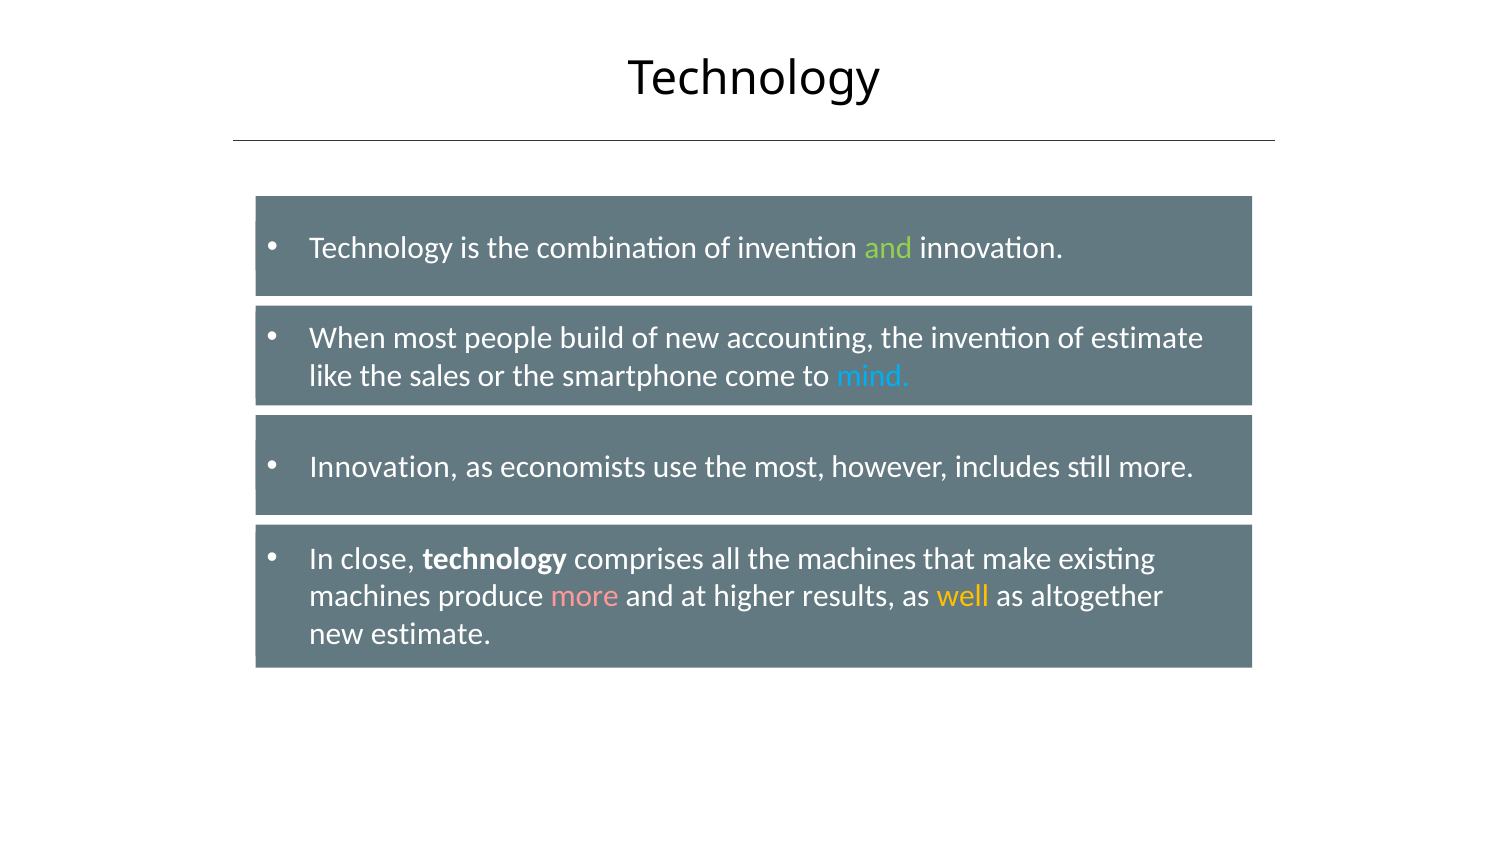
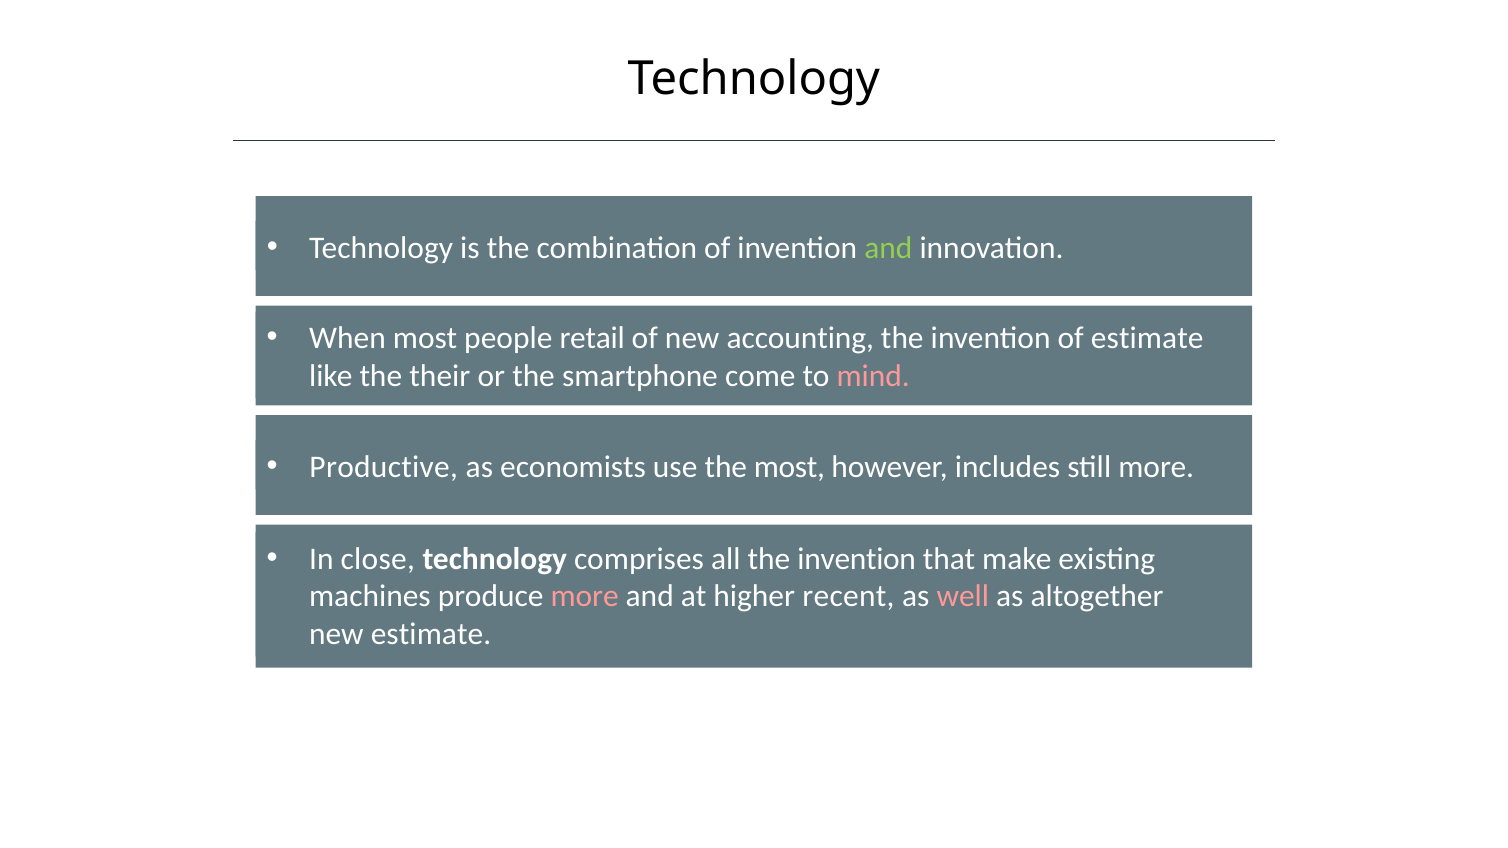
build: build -> retail (592, 338)
sales: sales -> their (440, 376)
mind colour: light blue -> pink (873, 376)
Innovation: Innovation -> Productive (384, 467)
all the machines: machines -> invention (857, 559)
results: results -> recent (848, 597)
well colour: yellow -> pink (963, 597)
